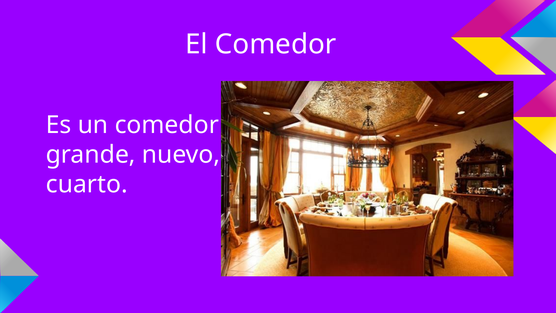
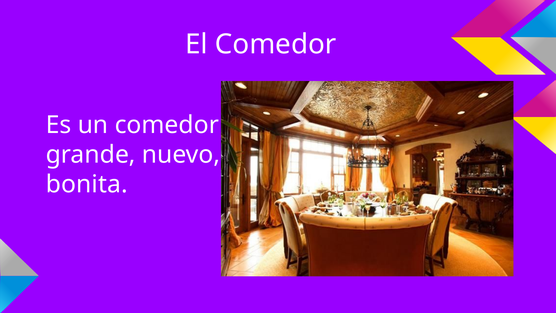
cuarto: cuarto -> bonita (87, 184)
